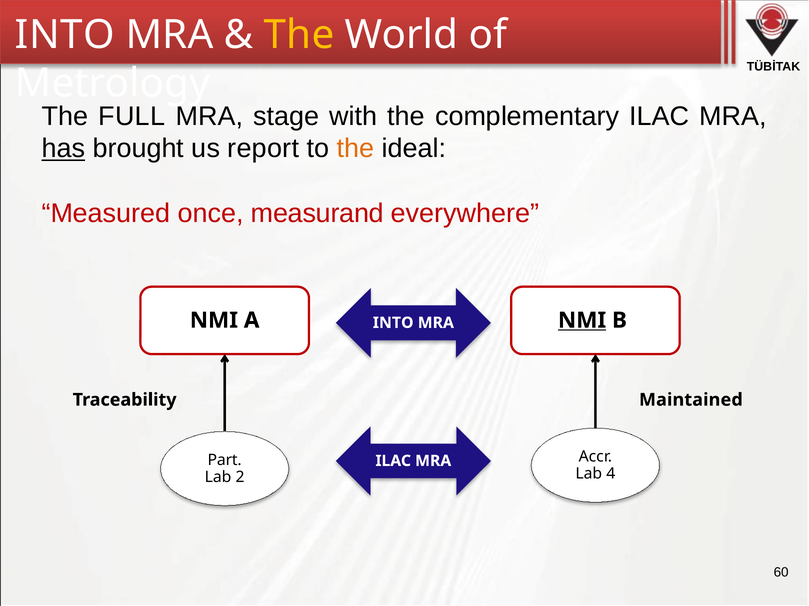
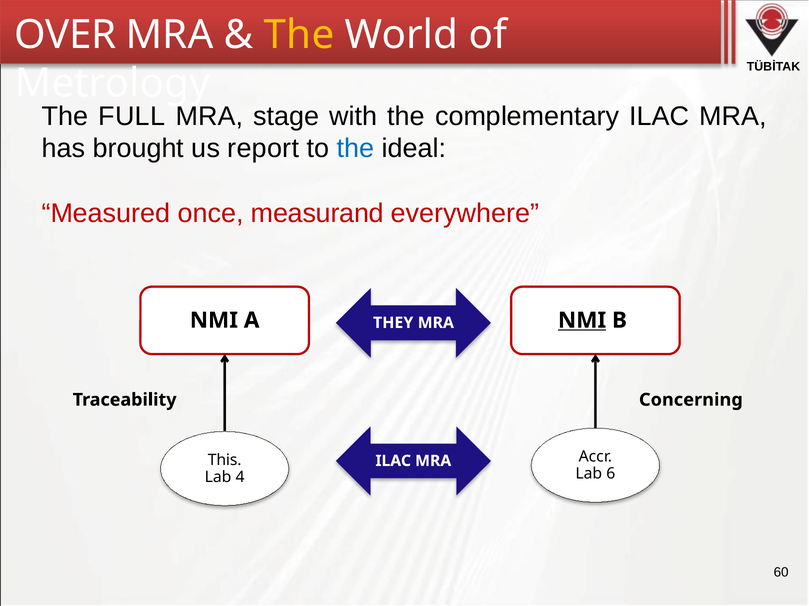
INTO: INTO -> OVER (65, 35)
has underline: present -> none (63, 149)
the colour: orange -> blue (355, 149)
INTO: INTO -> THEY (393, 323)
Maintained: Maintained -> Concerning (691, 400)
Part: Part -> This (225, 460)
4: 4 -> 6 (611, 474)
2: 2 -> 4 (240, 477)
